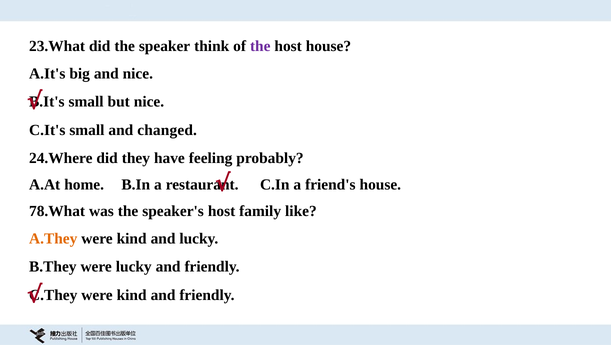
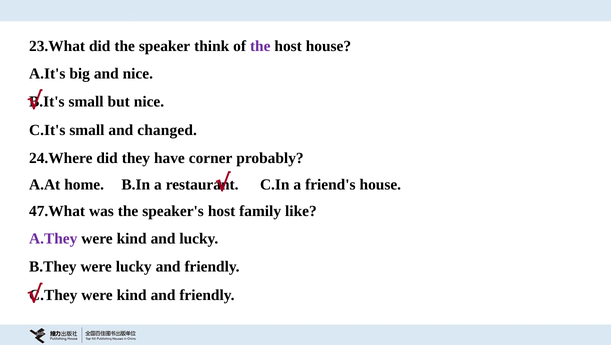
feeling: feeling -> corner (211, 158)
78.What: 78.What -> 47.What (57, 211)
A.They colour: orange -> purple (53, 239)
